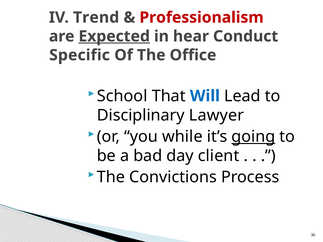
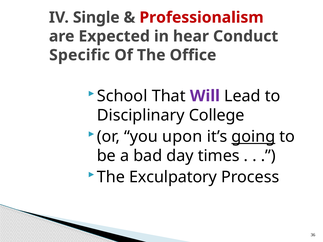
Trend: Trend -> Single (96, 17)
Expected underline: present -> none (114, 36)
Will colour: blue -> purple (205, 96)
Lawyer: Lawyer -> College (217, 115)
while: while -> upon (182, 137)
client: client -> times (219, 156)
Convictions: Convictions -> Exculpatory (173, 177)
